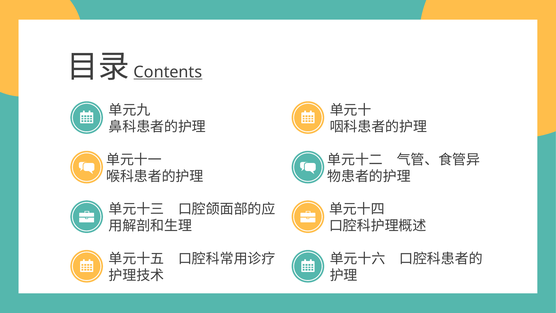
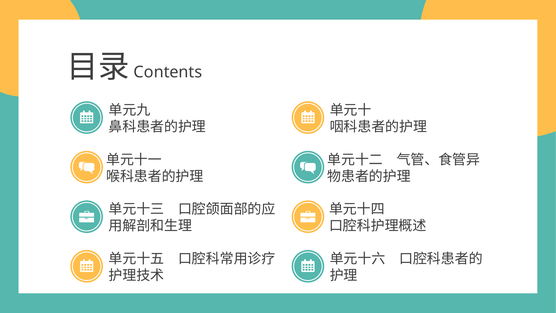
Contents underline: present -> none (168, 72)
